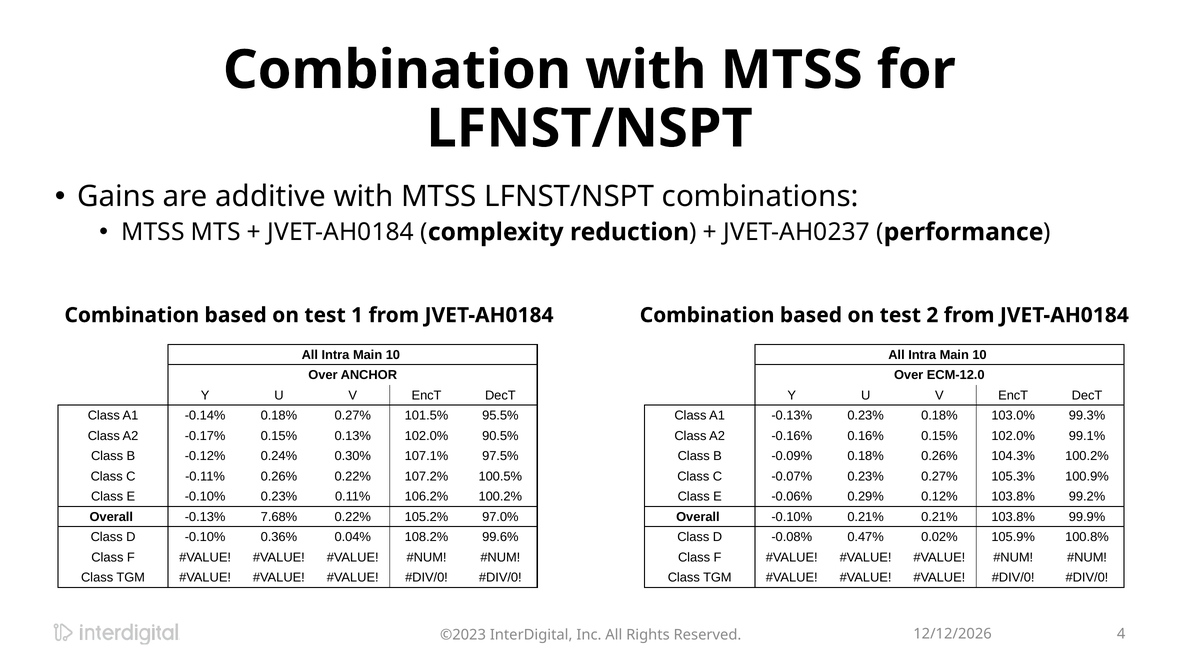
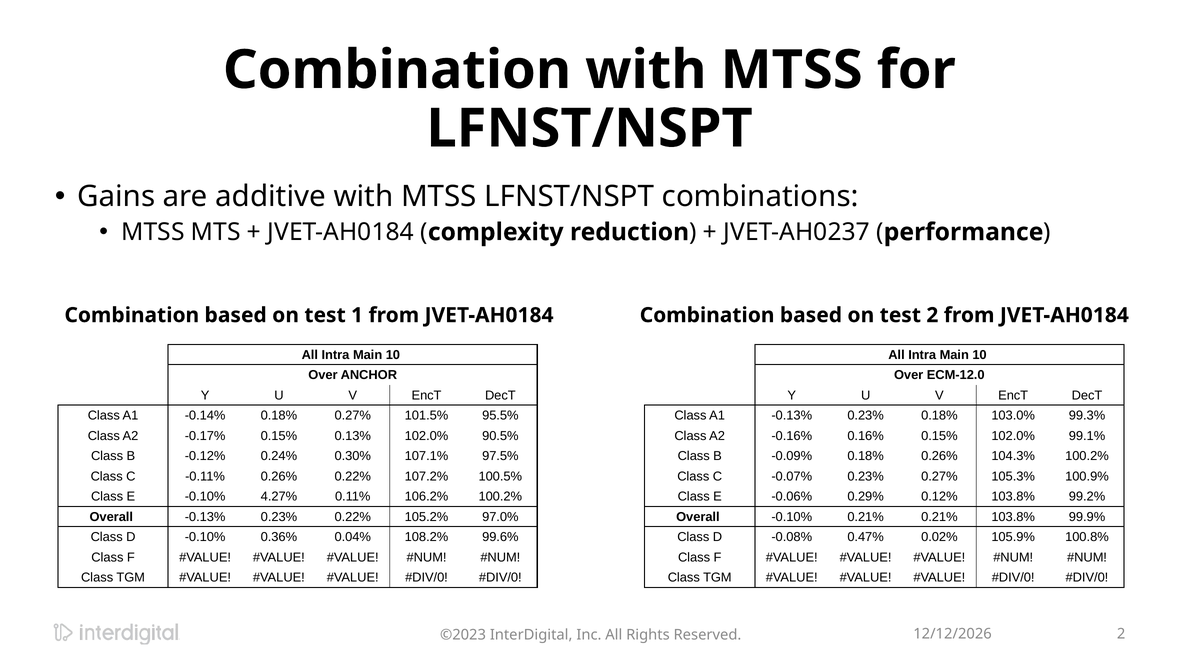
-0.10% 0.23%: 0.23% -> 4.27% (279, 497)
Overall -0.13% 7.68%: 7.68% -> 0.23% (279, 517)
4: 4 -> 2 (1121, 634)
